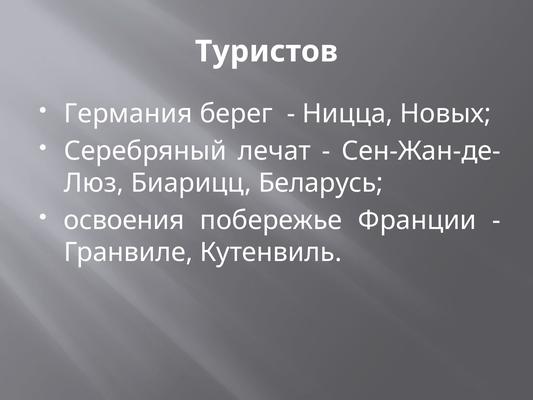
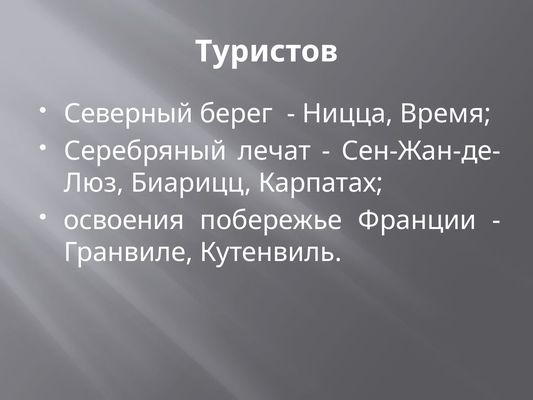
Германия: Германия -> Северный (128, 114)
Новых: Новых -> Время (446, 114)
Беларусь: Беларусь -> Карпатах (321, 183)
